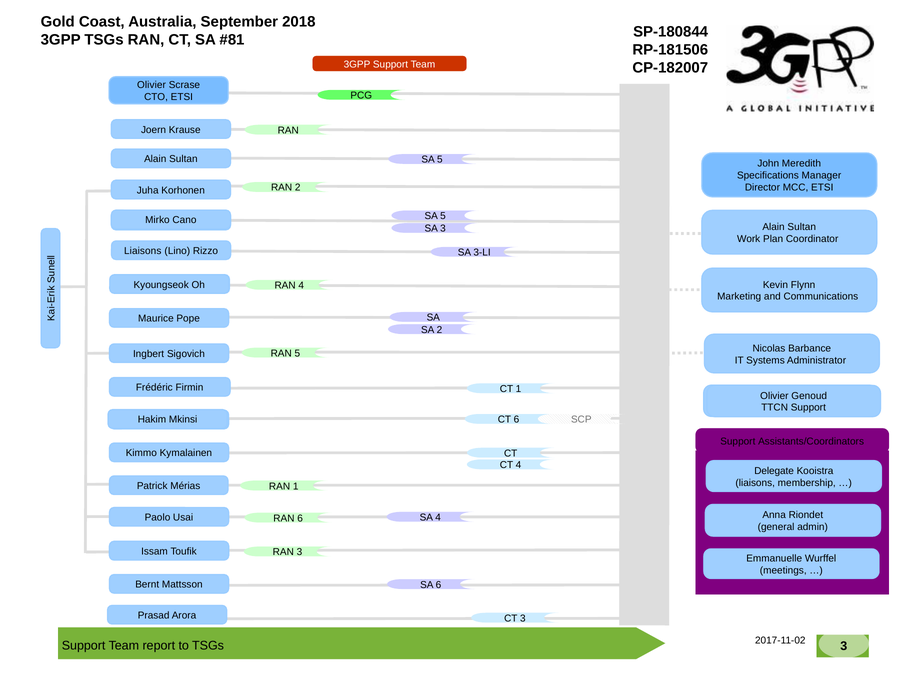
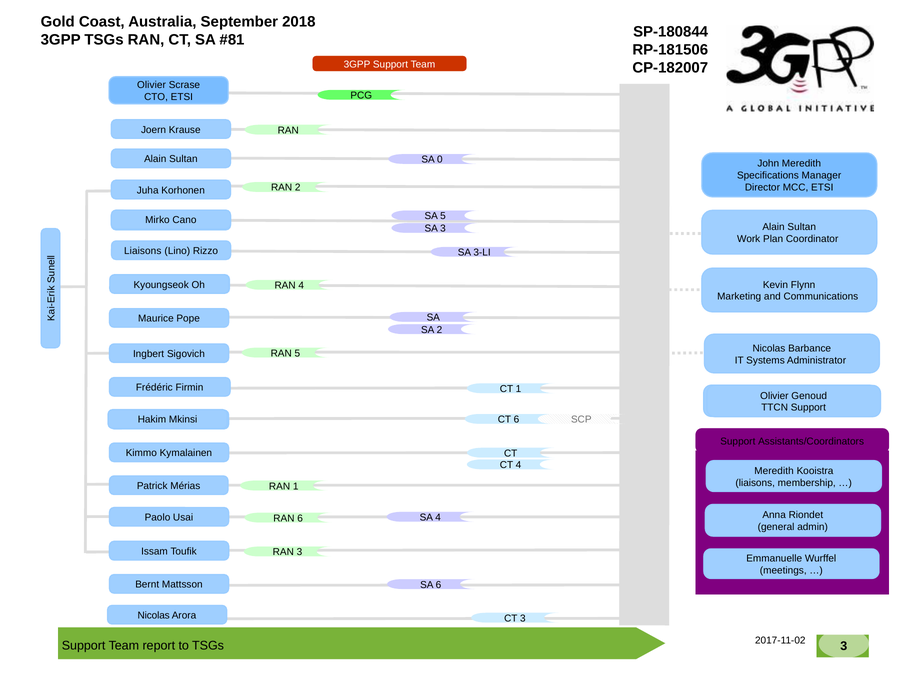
Sultan SA 5: 5 -> 0 (440, 160)
Delegate: Delegate -> Meredith (774, 471)
Prasad: Prasad -> Nicolas (154, 615)
